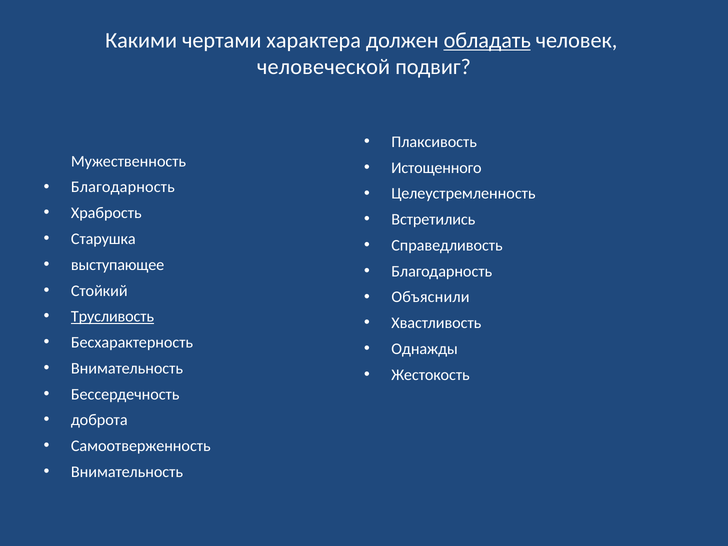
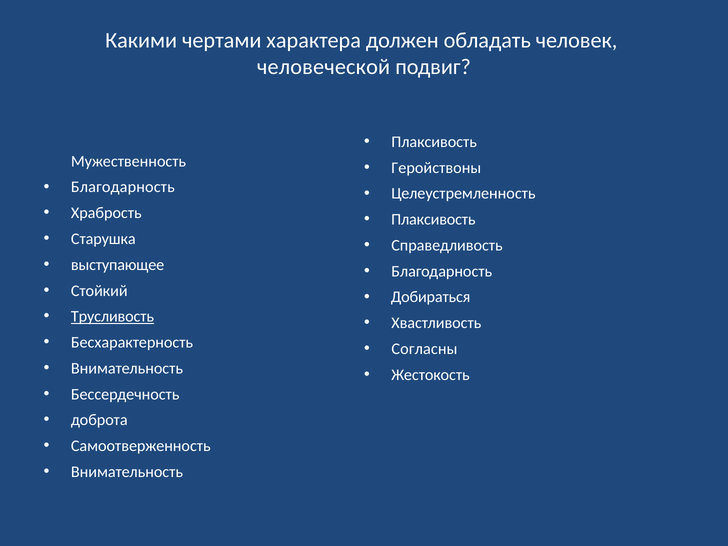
обладать underline: present -> none (487, 40)
Истощенного: Истощенного -> Геройствоны (436, 168)
Встретились: Встретились -> Плаксивость (433, 220)
Объяснили: Объяснили -> Добираться (431, 297)
Однажды: Однажды -> Согласны (424, 349)
